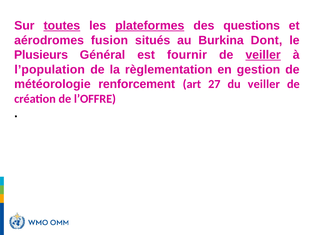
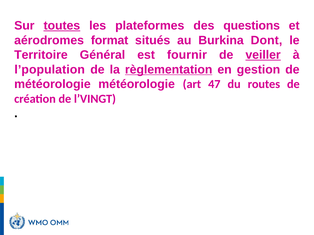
plateformes underline: present -> none (150, 26)
fusion: fusion -> format (110, 40)
Plusieurs: Plusieurs -> Territoire (41, 55)
règlementation underline: none -> present (169, 70)
météorologie renforcement: renforcement -> météorologie (137, 84)
27: 27 -> 47 (214, 84)
du veiller: veiller -> routes (264, 84)
l’OFFRE: l’OFFRE -> l’VINGT (95, 99)
